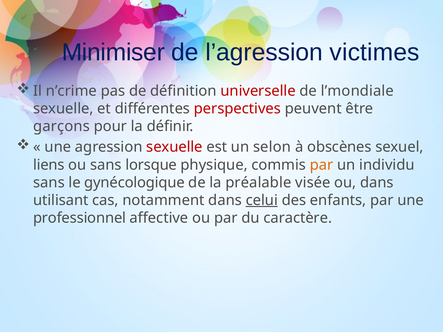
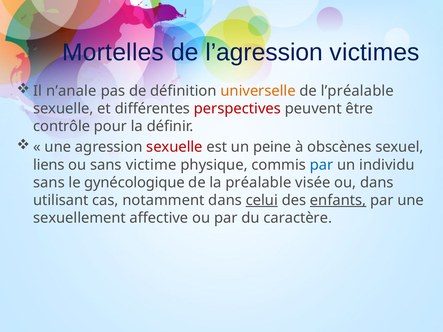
Minimiser: Minimiser -> Mortelles (113, 52)
n’crime: n’crime -> n’anale (71, 91)
universelle colour: red -> orange (258, 91)
l’mondiale: l’mondiale -> l’préalable (357, 91)
garçons: garçons -> contrôle (62, 127)
selon: selon -> peine (272, 147)
lorsque: lorsque -> victime (151, 165)
par colour: orange -> blue (322, 165)
enfants underline: none -> present (338, 200)
professionnel: professionnel -> sexuellement (80, 218)
